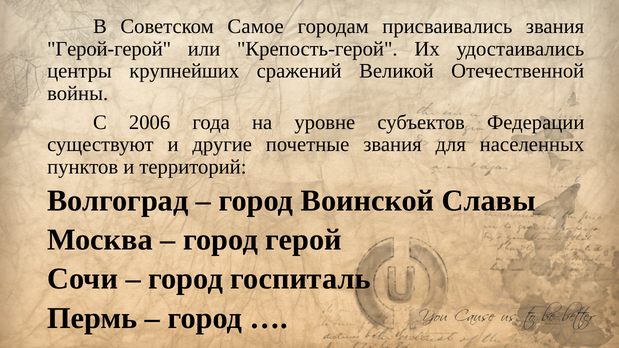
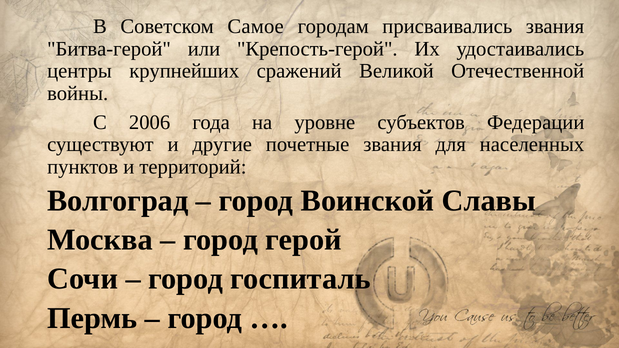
Герой-герой: Герой-герой -> Битва-герой (109, 49)
